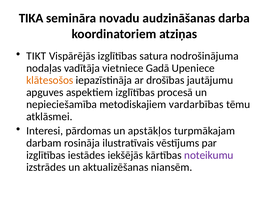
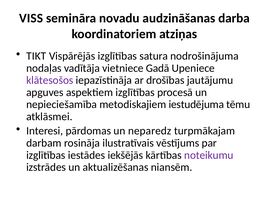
TIKA: TIKA -> VISS (31, 18)
klātesošos colour: orange -> purple (50, 80)
vardarbības: vardarbības -> iestudējuma (196, 104)
apstākļos: apstākļos -> neparedz (150, 131)
